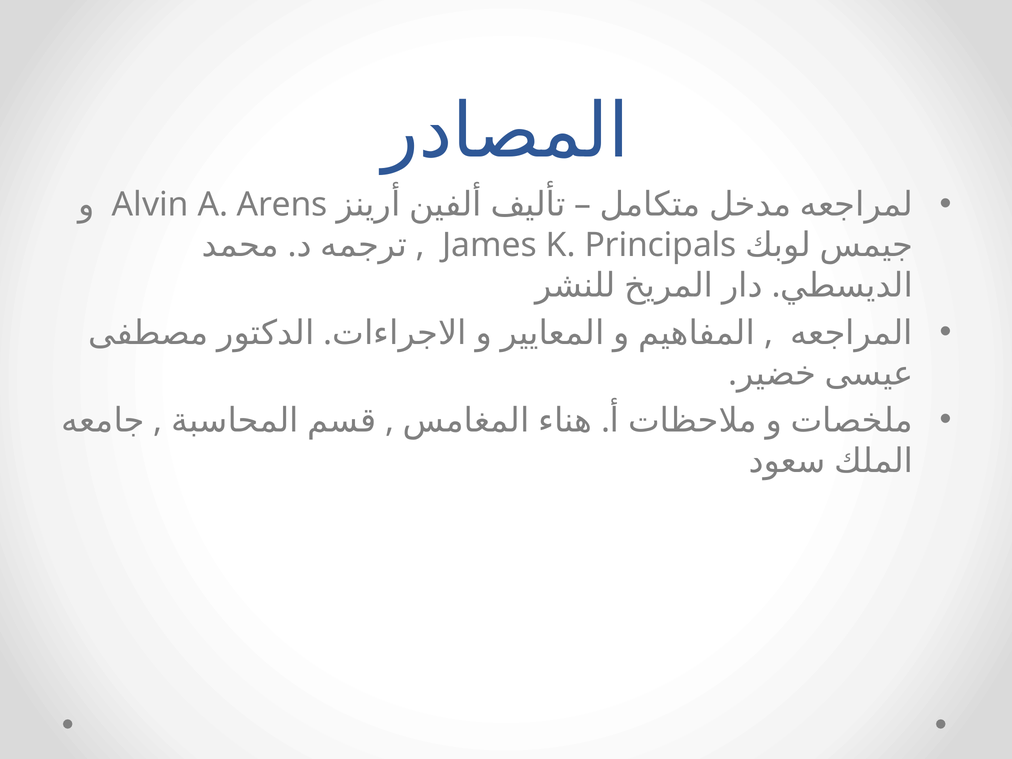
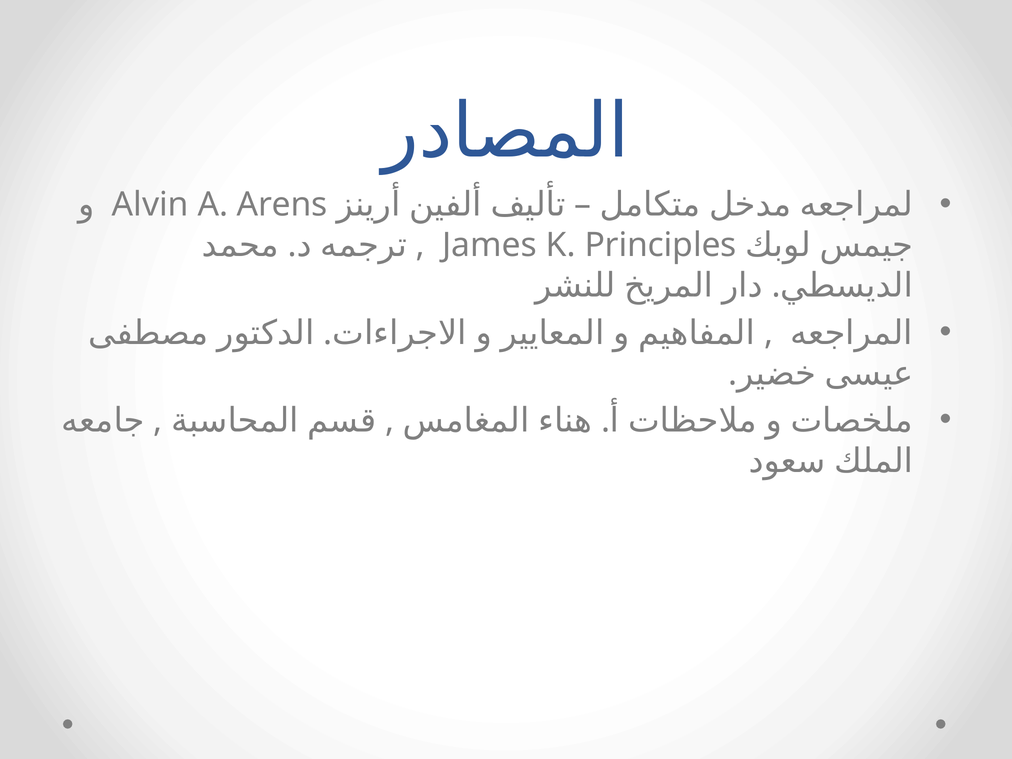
Principals: Principals -> Principles (661, 245)
